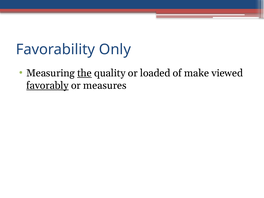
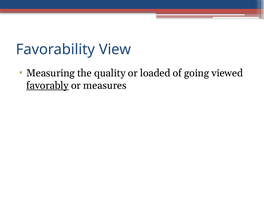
Only: Only -> View (115, 49)
the underline: present -> none (84, 73)
make: make -> going (197, 73)
